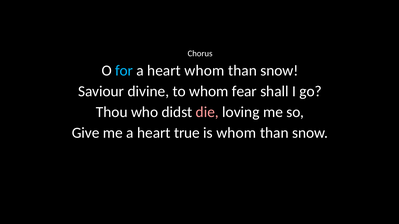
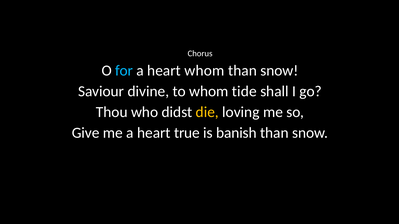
fear: fear -> tide (244, 91)
die colour: pink -> yellow (207, 112)
is whom: whom -> banish (236, 133)
